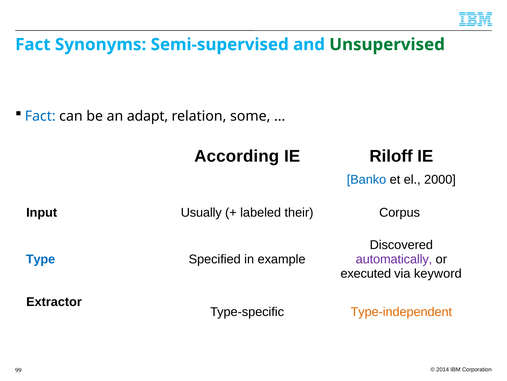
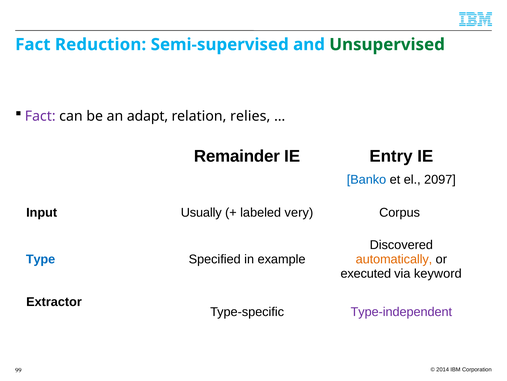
Synonyms: Synonyms -> Reduction (101, 44)
Fact colour: blue -> purple (40, 116)
some: some -> relies (250, 116)
According: According -> Remainder (237, 156)
Riloff: Riloff -> Entry (391, 156)
2000: 2000 -> 2097 (440, 179)
their: their -> very (299, 212)
automatically colour: purple -> orange (394, 259)
Type-independent colour: orange -> purple (401, 311)
